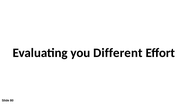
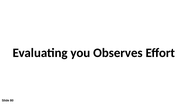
Different: Different -> Observes (118, 53)
